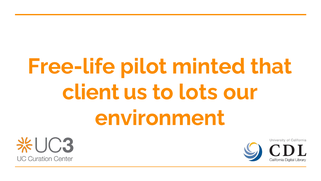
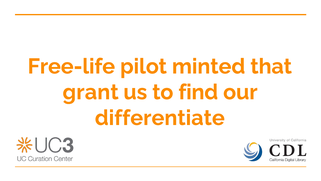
client: client -> grant (91, 92)
lots: lots -> find (198, 92)
environment: environment -> differentiate (160, 118)
